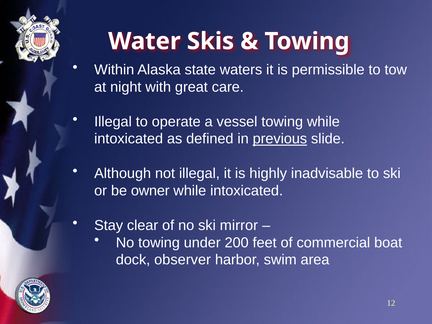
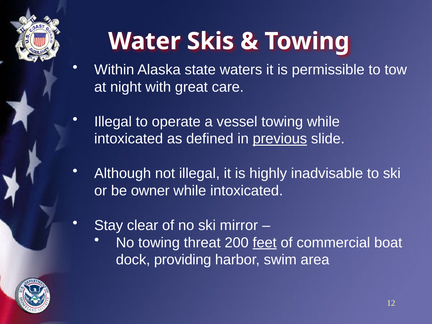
under: under -> threat (202, 243)
feet underline: none -> present (265, 243)
observer: observer -> providing (183, 260)
